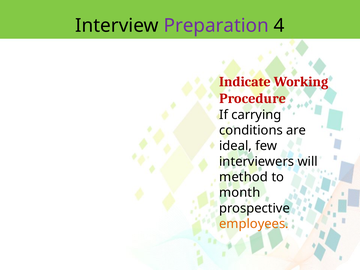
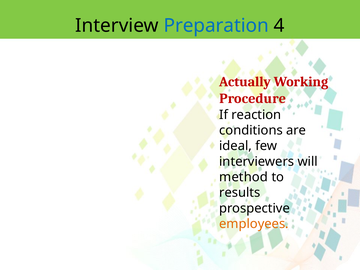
Preparation colour: purple -> blue (216, 26)
Indicate: Indicate -> Actually (245, 82)
carrying: carrying -> reaction (256, 115)
month: month -> results (240, 193)
